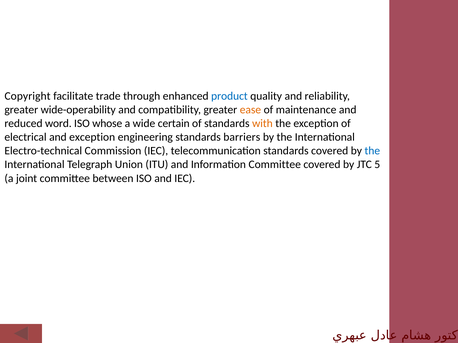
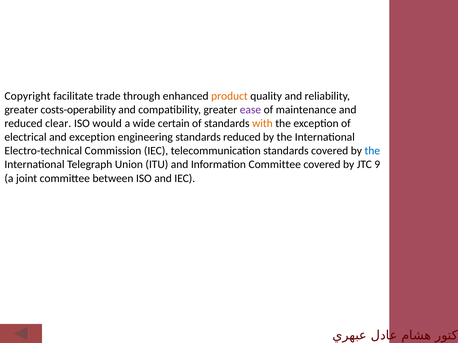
product colour: blue -> orange (229, 96)
wide-operability: wide-operability -> costs-operability (78, 110)
ease colour: orange -> purple (250, 110)
word: word -> clear (58, 124)
whose: whose -> would (107, 124)
standards barriers: barriers -> reduced (242, 137)
5: 5 -> 9 (377, 165)
